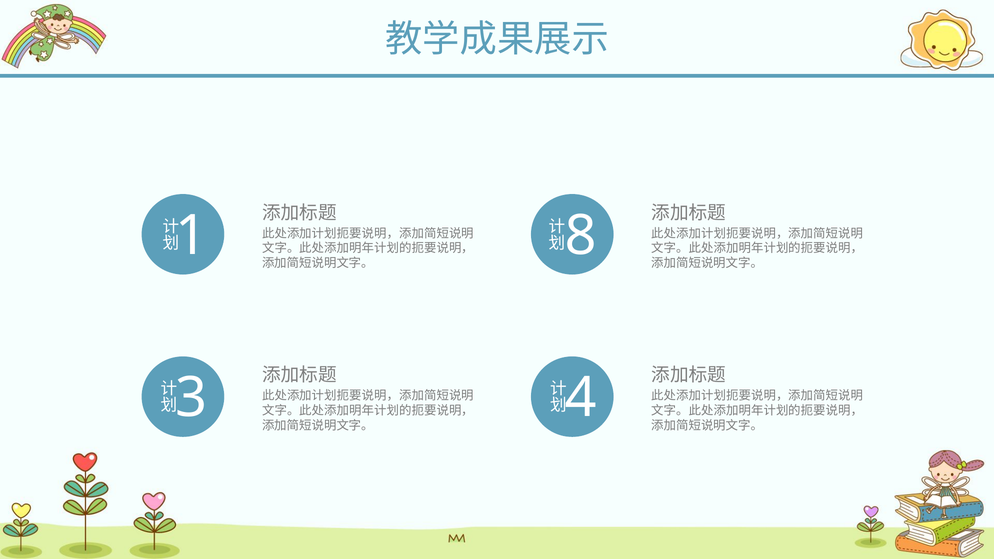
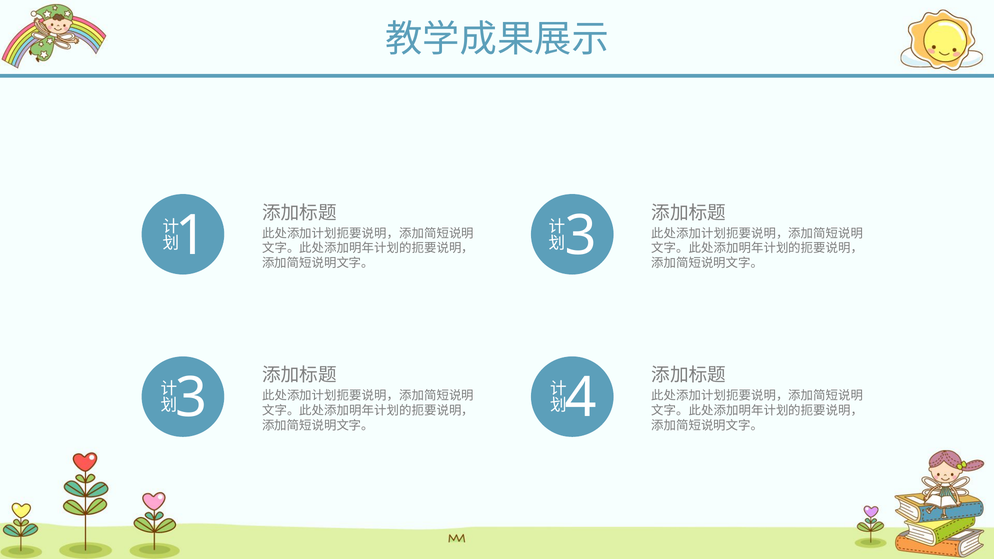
8: 8 -> 3 (581, 236)
